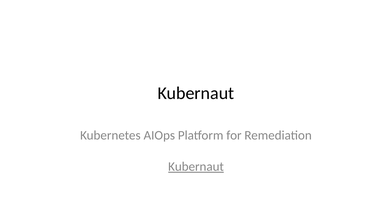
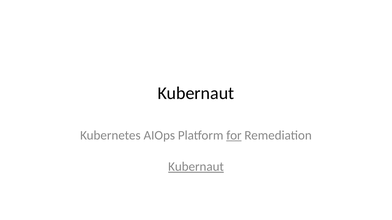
for underline: none -> present (234, 136)
